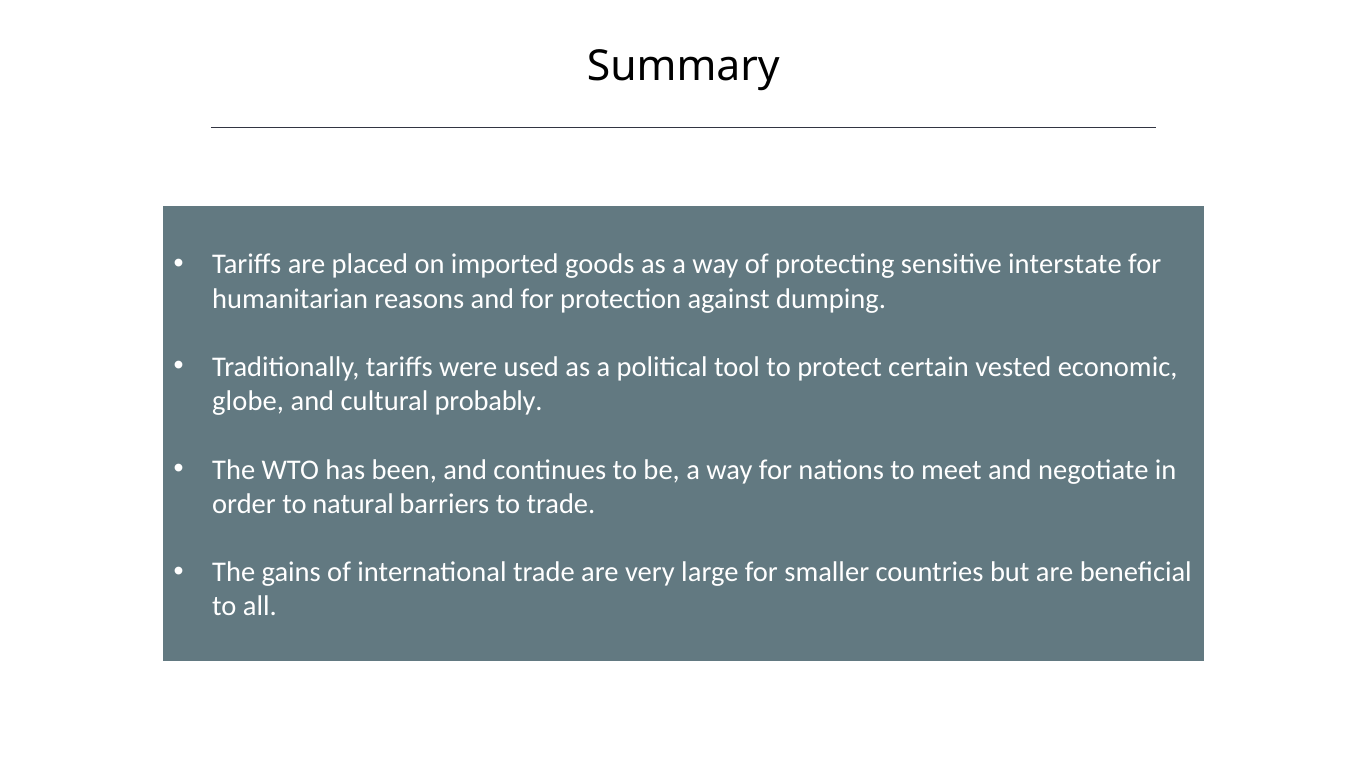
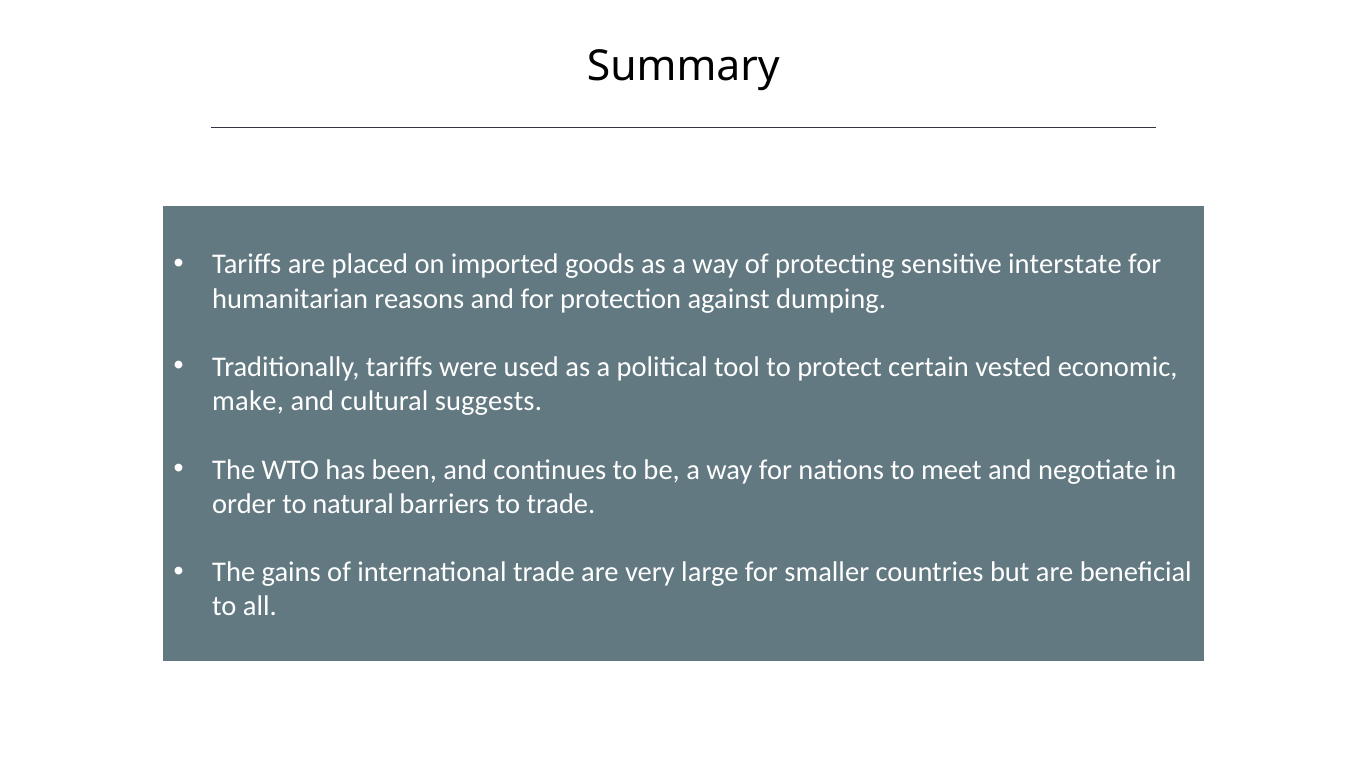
globe: globe -> make (248, 401)
probably: probably -> suggests (488, 401)
